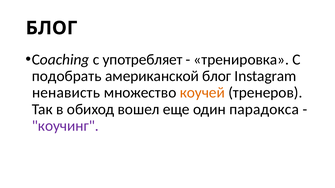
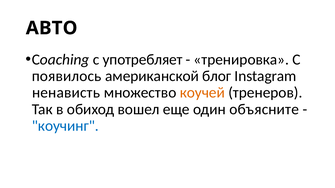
БЛОГ: БЛОГ -> АВТО (52, 28)
подобрать: подобрать -> появилось (67, 76)
парадокса: парадокса -> объясните (264, 109)
коучинг colour: purple -> blue (65, 126)
